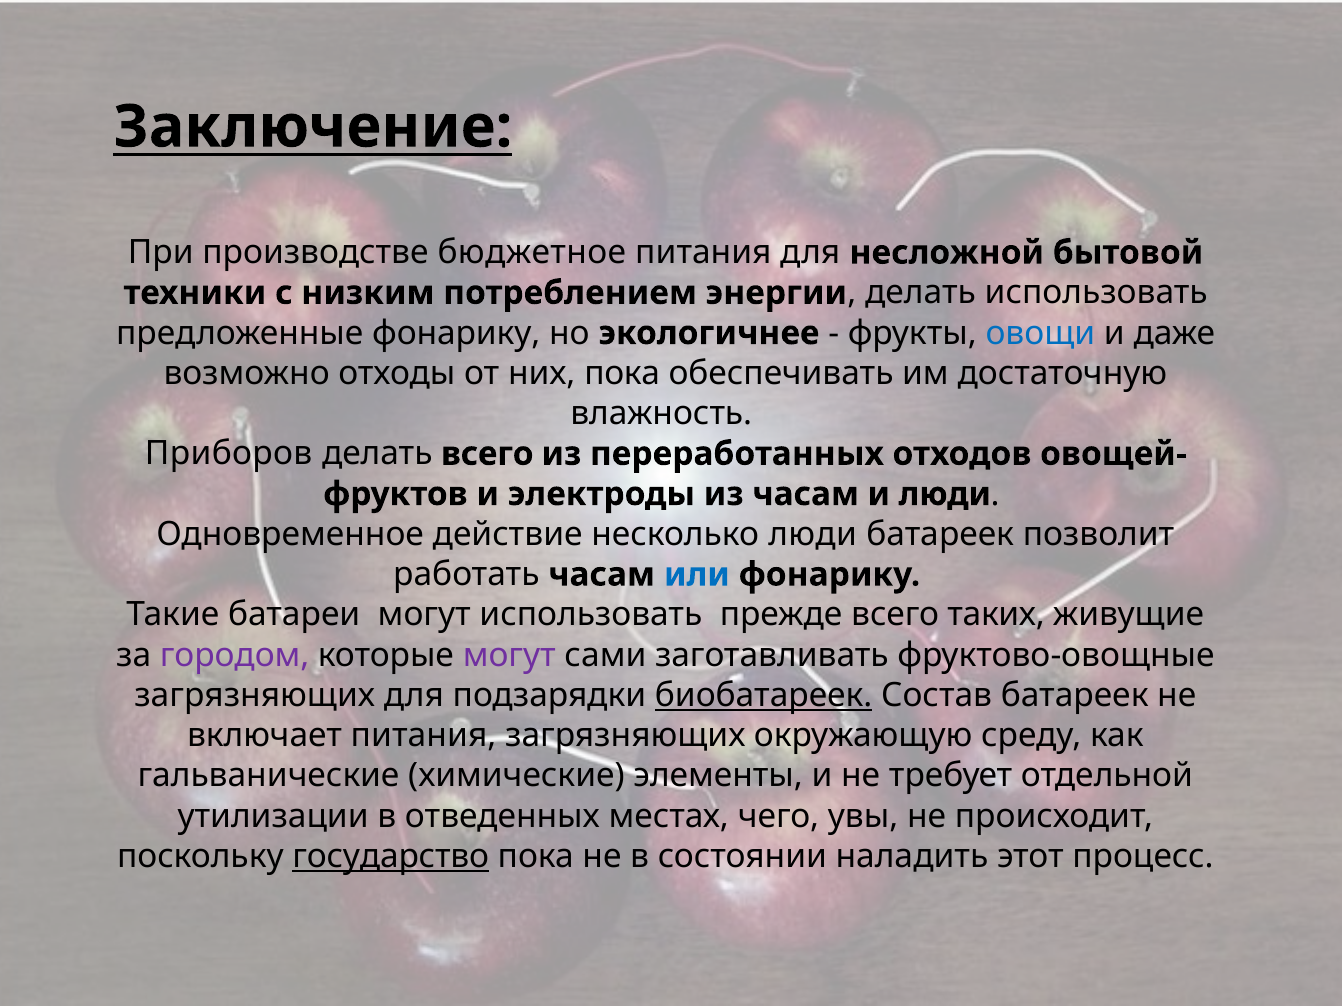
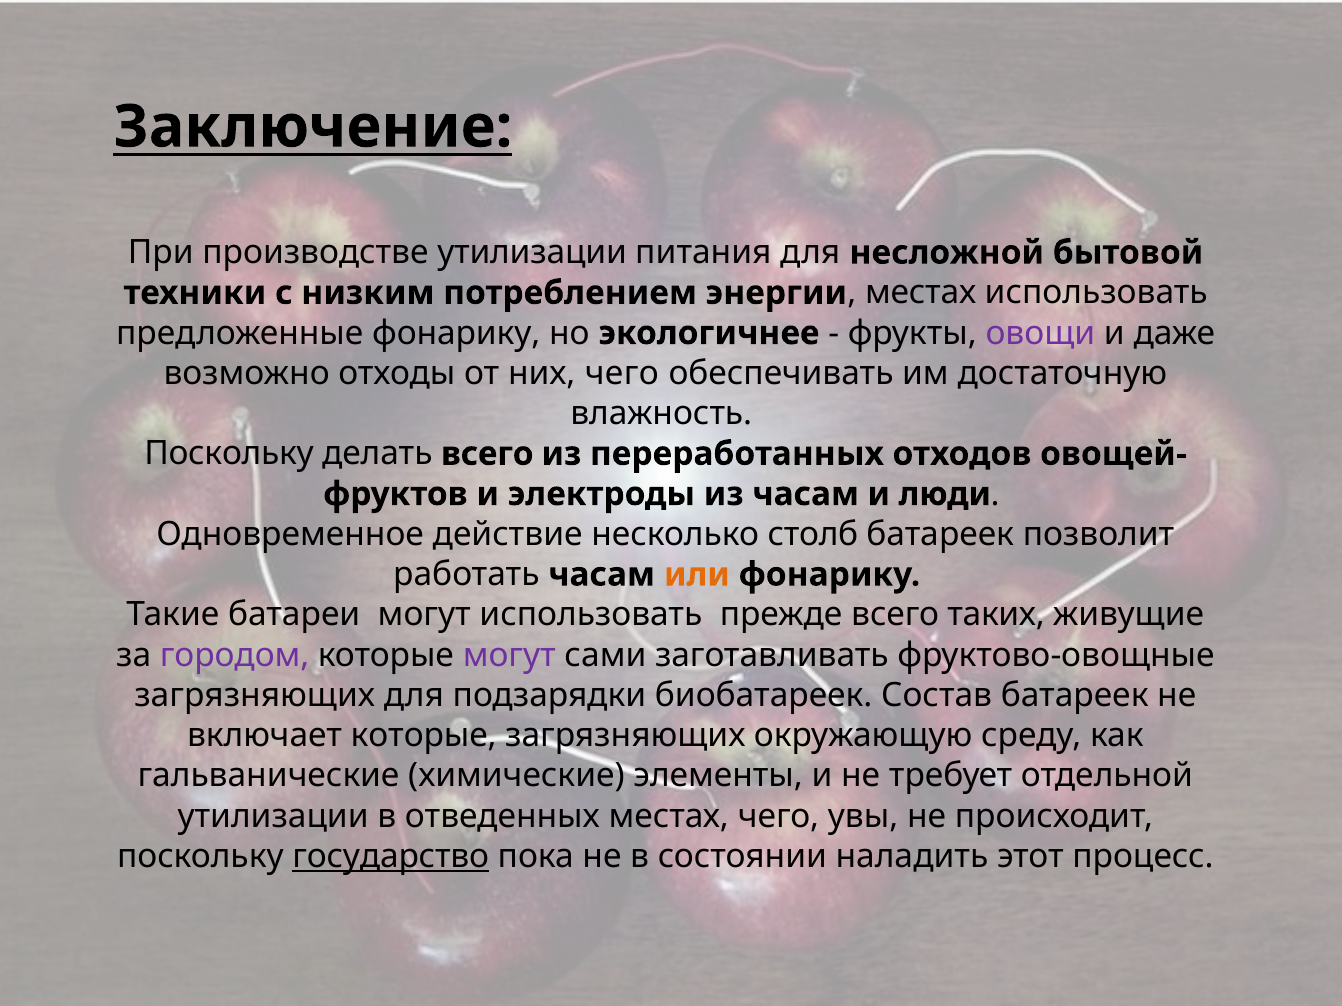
производстве бюджетное: бюджетное -> утилизации (532, 253)
делать: делать -> местах (921, 293)
овощи colour: blue -> purple (1040, 333)
них пока: пока -> чего (622, 374)
Приборов: Приборов -> Поскольку (229, 454)
несколько люди: люди -> столб (813, 535)
или colour: blue -> orange (697, 575)
биобатареек underline: present -> none (764, 696)
включает питания: питания -> которые (424, 736)
